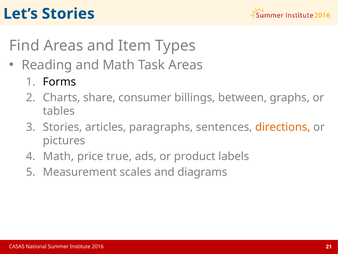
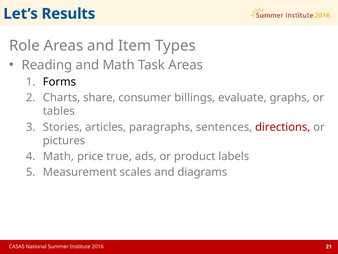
Let’s Stories: Stories -> Results (68, 14)
Find: Find -> Role (24, 46)
between: between -> evaluate (242, 98)
directions colour: orange -> red (283, 127)
